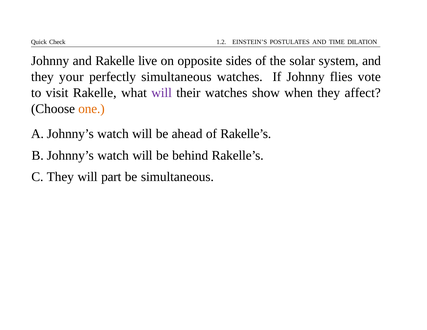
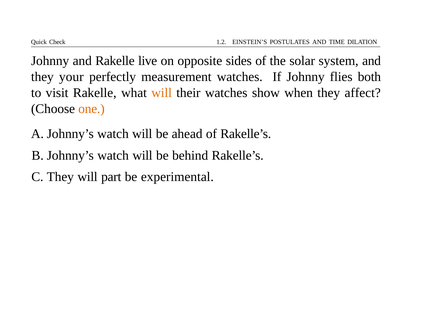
perfectly simultaneous: simultaneous -> measurement (176, 77)
vote: vote -> both (369, 77)
will colour: purple -> orange (162, 93)
be simultaneous: simultaneous -> experimental (177, 177)
